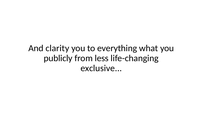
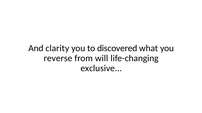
everything: everything -> discovered (117, 49)
publicly: publicly -> reverse (58, 59)
less: less -> will (102, 59)
